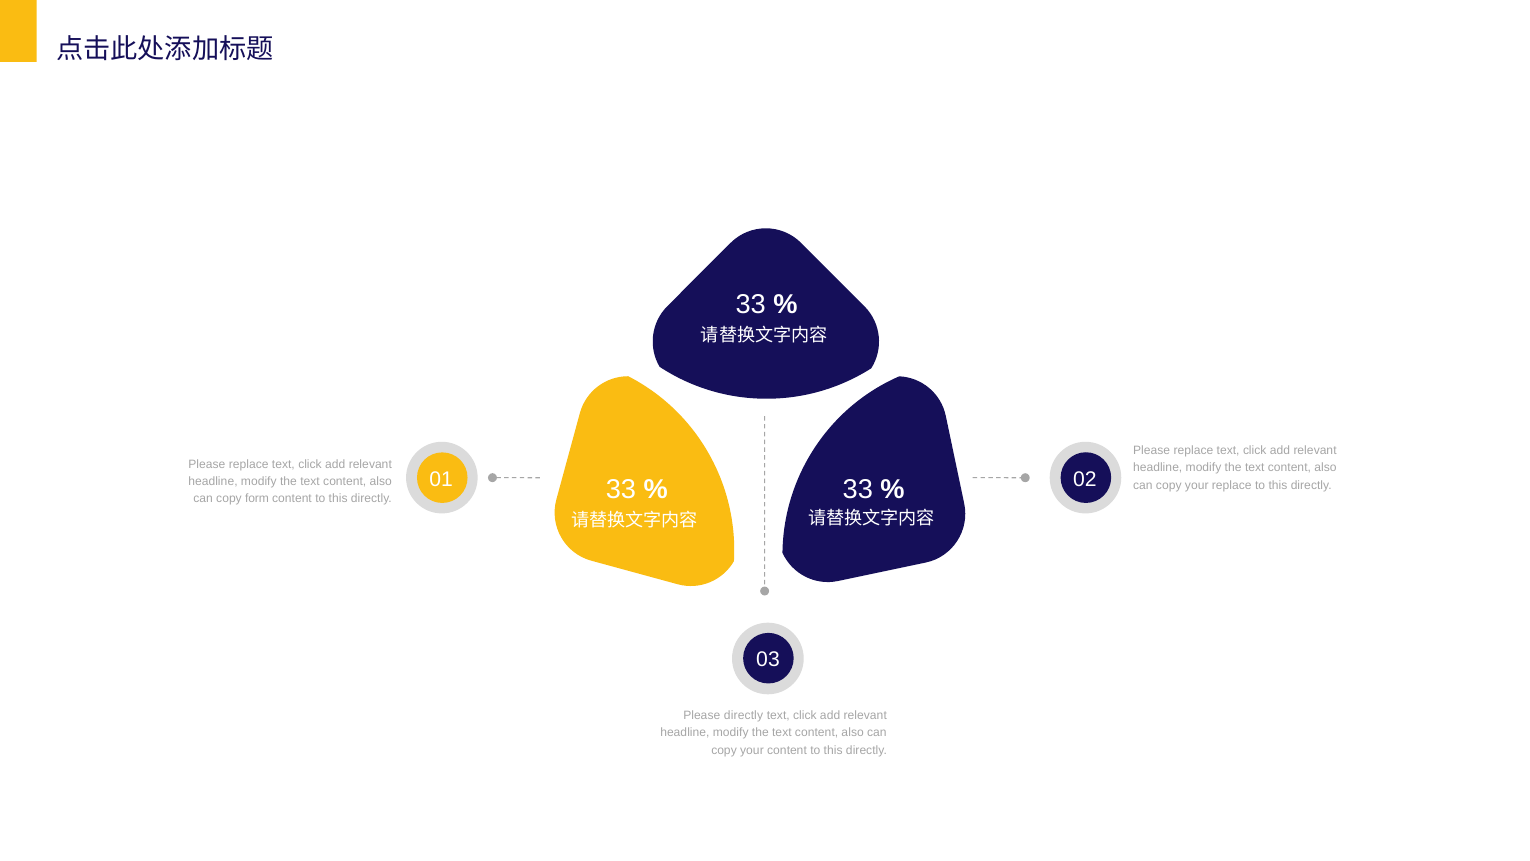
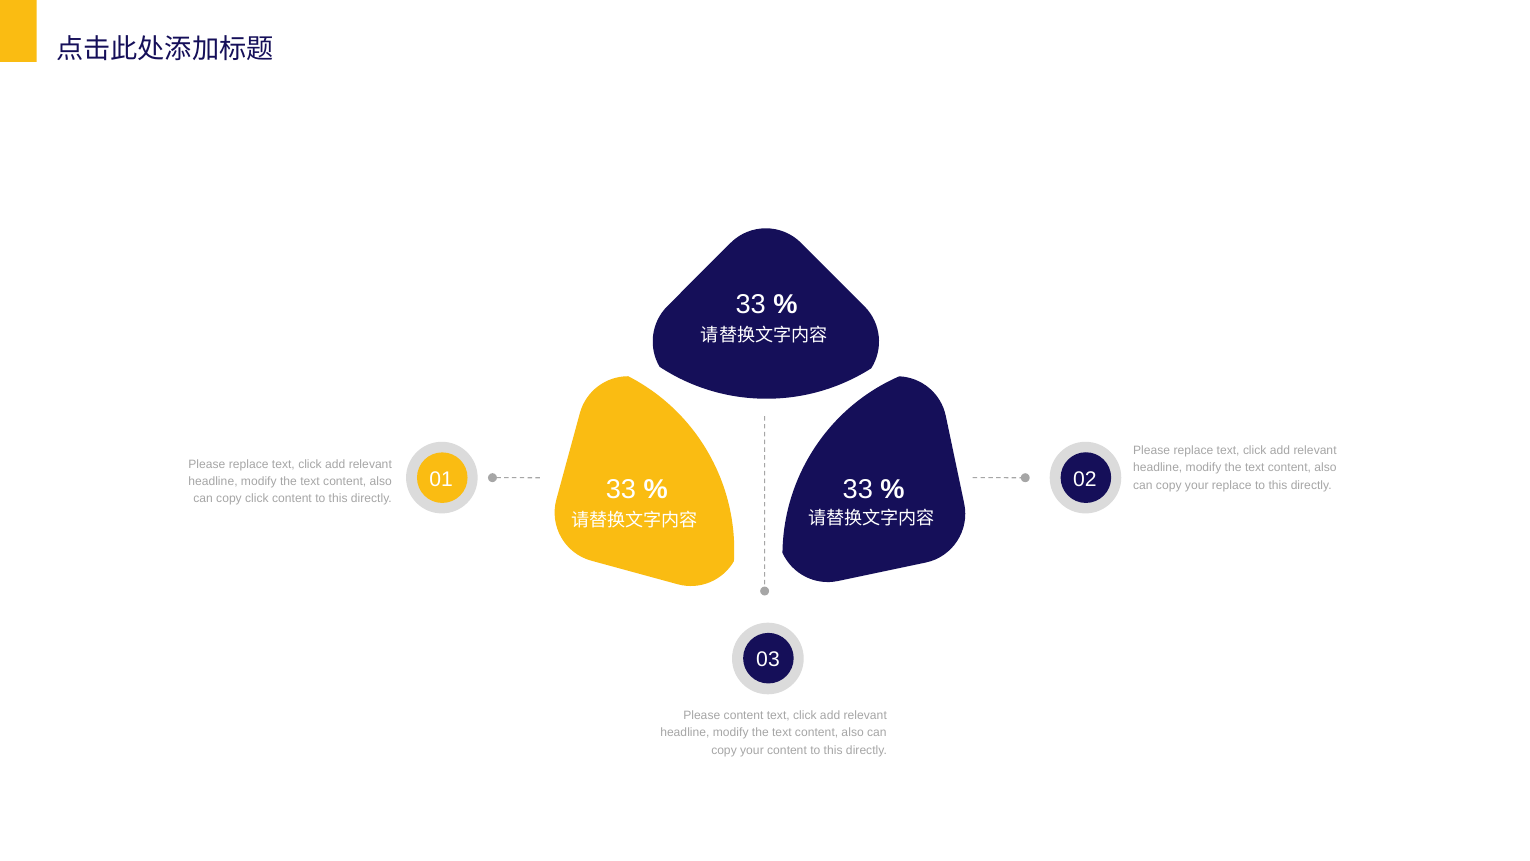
copy form: form -> click (257, 499)
Please directly: directly -> content (744, 715)
